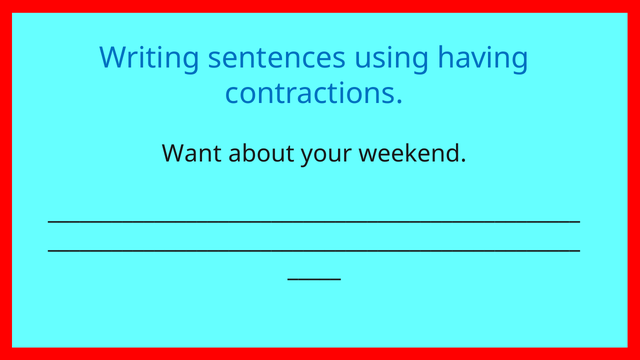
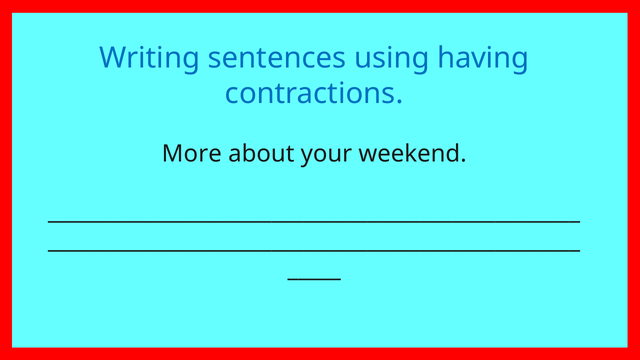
Want: Want -> More (192, 154)
